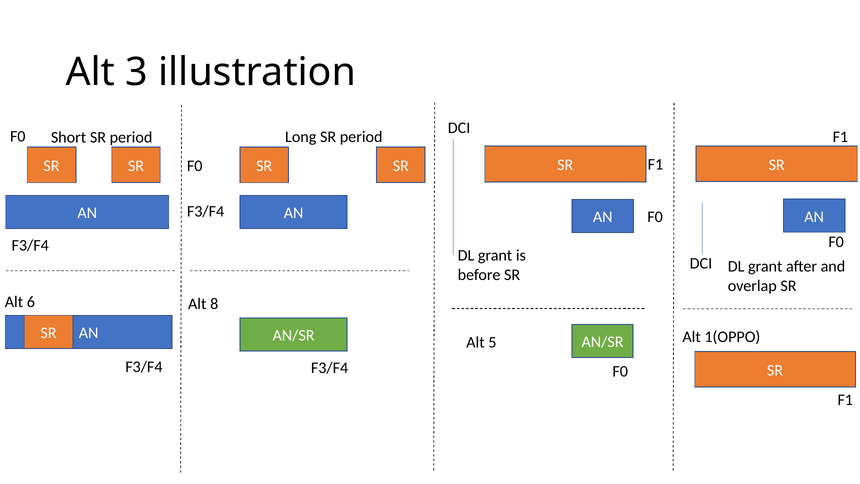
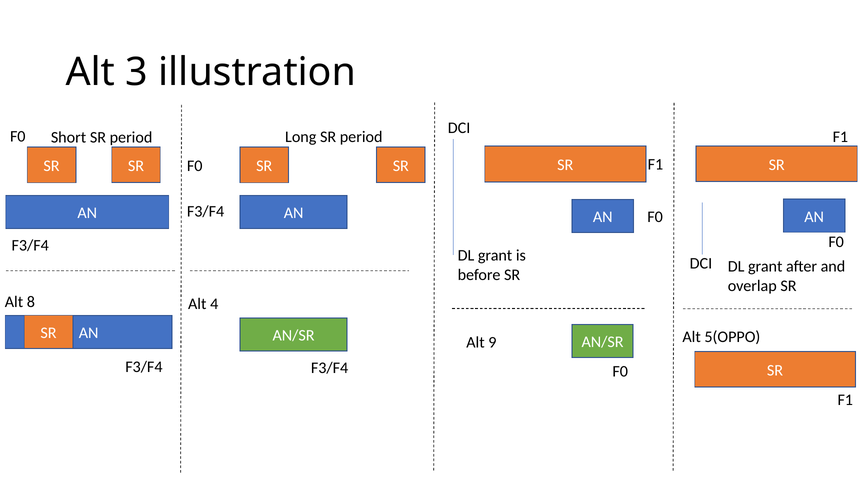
6: 6 -> 8 (31, 302)
8: 8 -> 4 (214, 304)
1(OPPO: 1(OPPO -> 5(OPPO (732, 337)
5: 5 -> 9 (492, 342)
